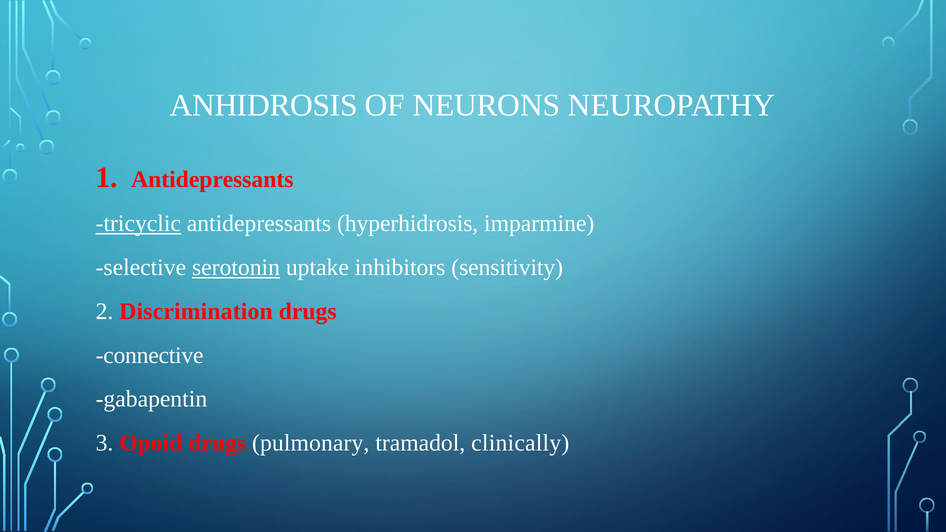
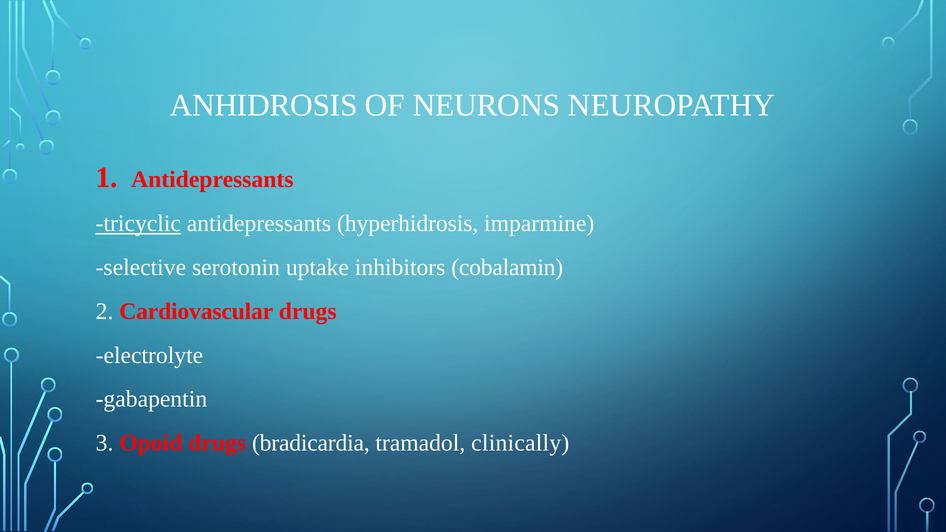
serotonin underline: present -> none (236, 268)
sensitivity: sensitivity -> cobalamin (507, 268)
Discrimination: Discrimination -> Cardiovascular (196, 311)
connective: connective -> electrolyte (149, 355)
pulmonary: pulmonary -> bradicardia (311, 443)
